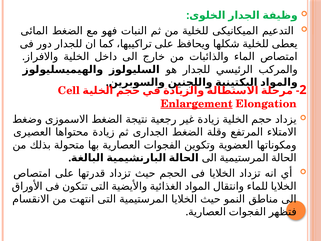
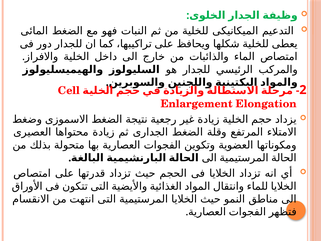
Enlargement underline: present -> none (197, 104)
